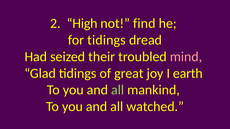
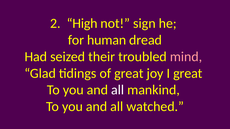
find: find -> sign (144, 23)
for tidings: tidings -> human (107, 40)
I earth: earth -> great (188, 73)
all colour: light green -> white (118, 90)
